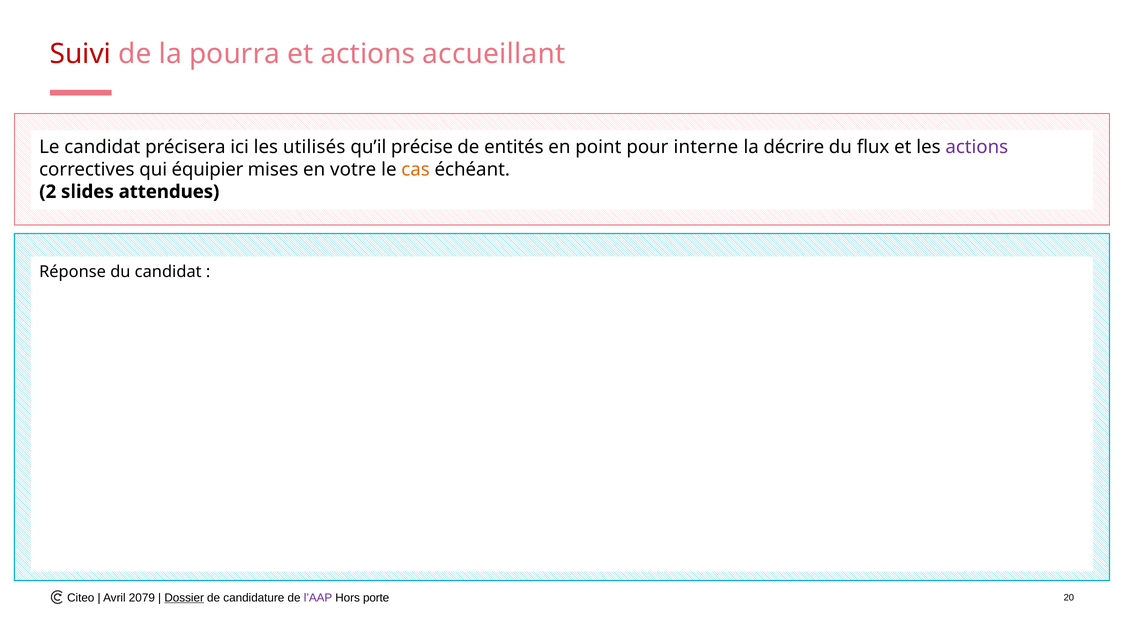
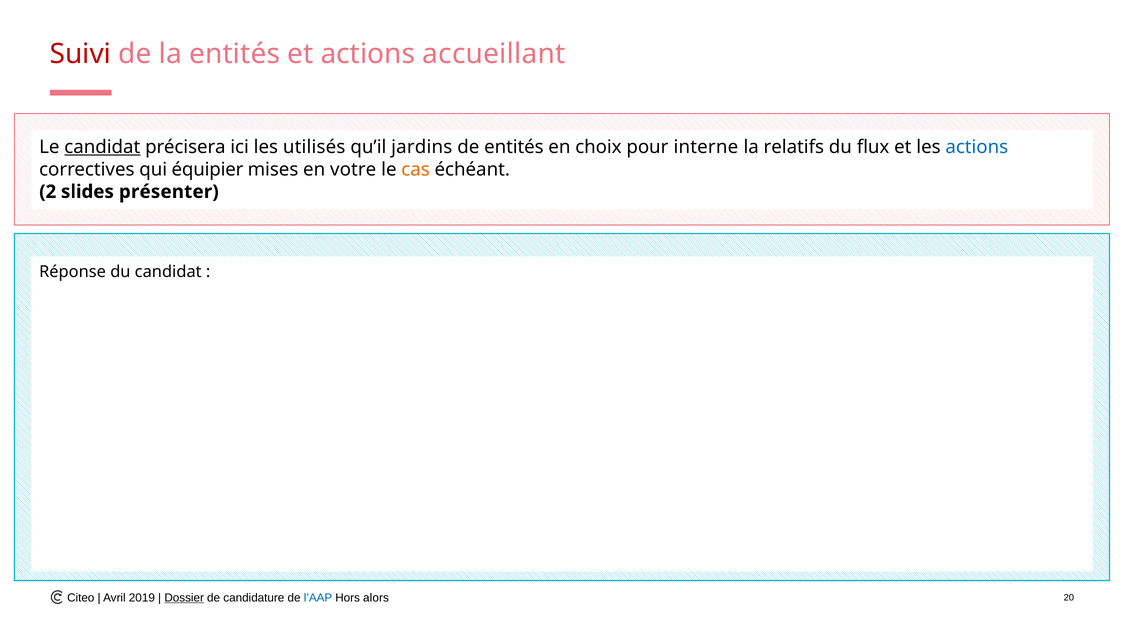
la pourra: pourra -> entités (235, 54)
candidat underline: none -> present (102, 147)
précise: précise -> jardins (422, 147)
point: point -> choix (598, 147)
décrire: décrire -> relatifs (794, 147)
actions colour: purple -> blue (977, 147)
attendues: attendues -> présenter (169, 192)
2079: 2079 -> 2019 (142, 598)
l’AAP colour: purple -> blue (318, 598)
porte: porte -> alors (376, 598)
